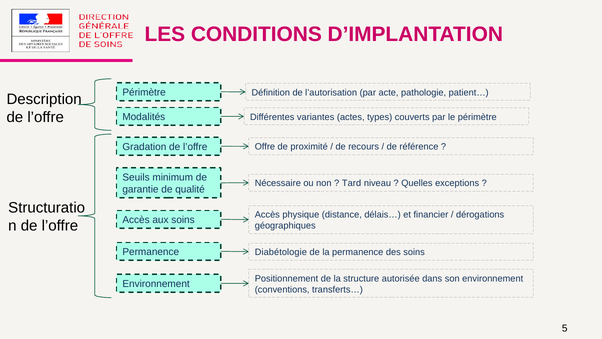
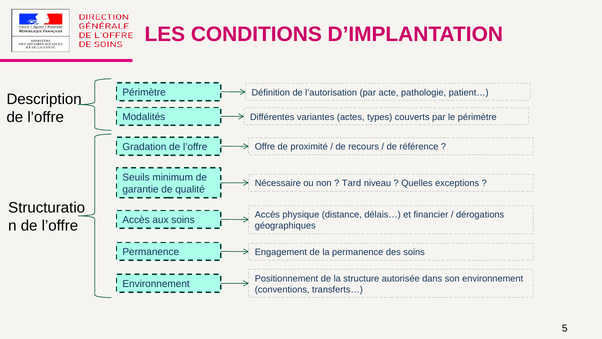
Diabétologie: Diabétologie -> Engagement (281, 252)
